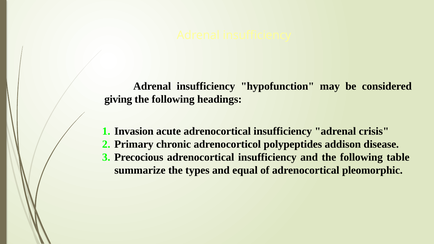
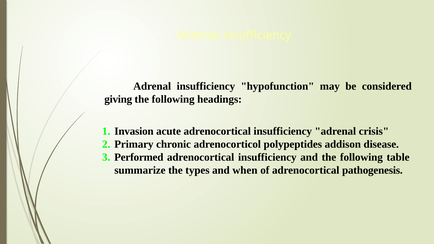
Precocious: Precocious -> Performed (139, 157)
equal: equal -> when (245, 170)
pleomorphic: pleomorphic -> pathogenesis (372, 170)
